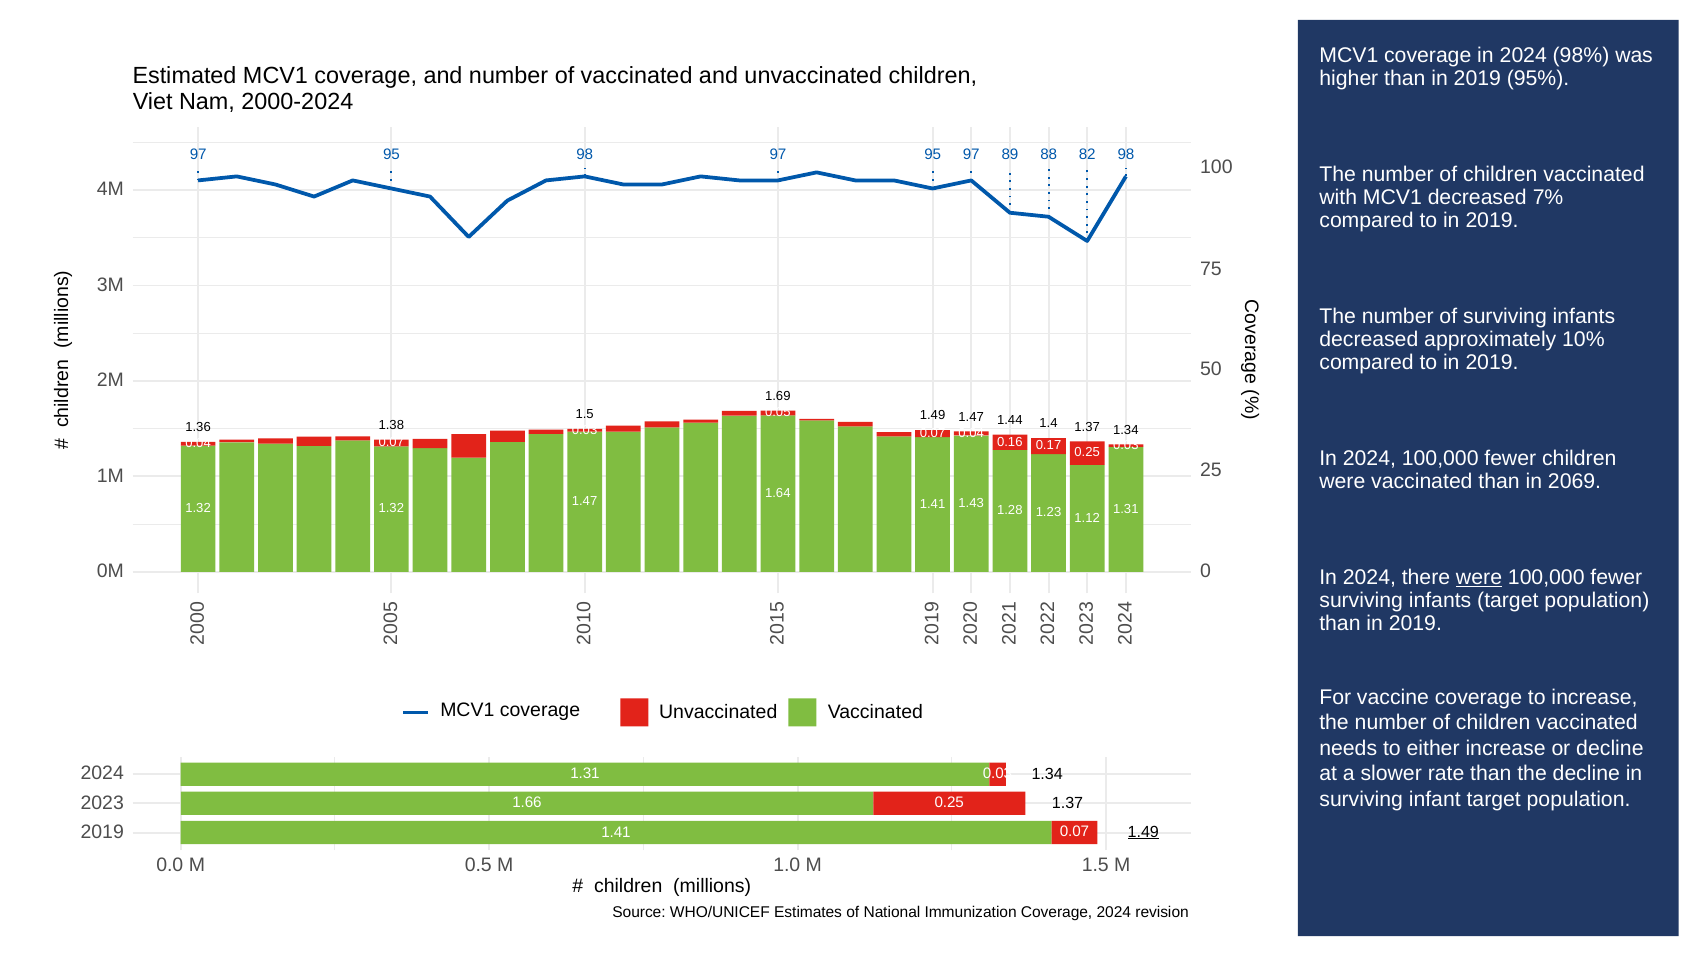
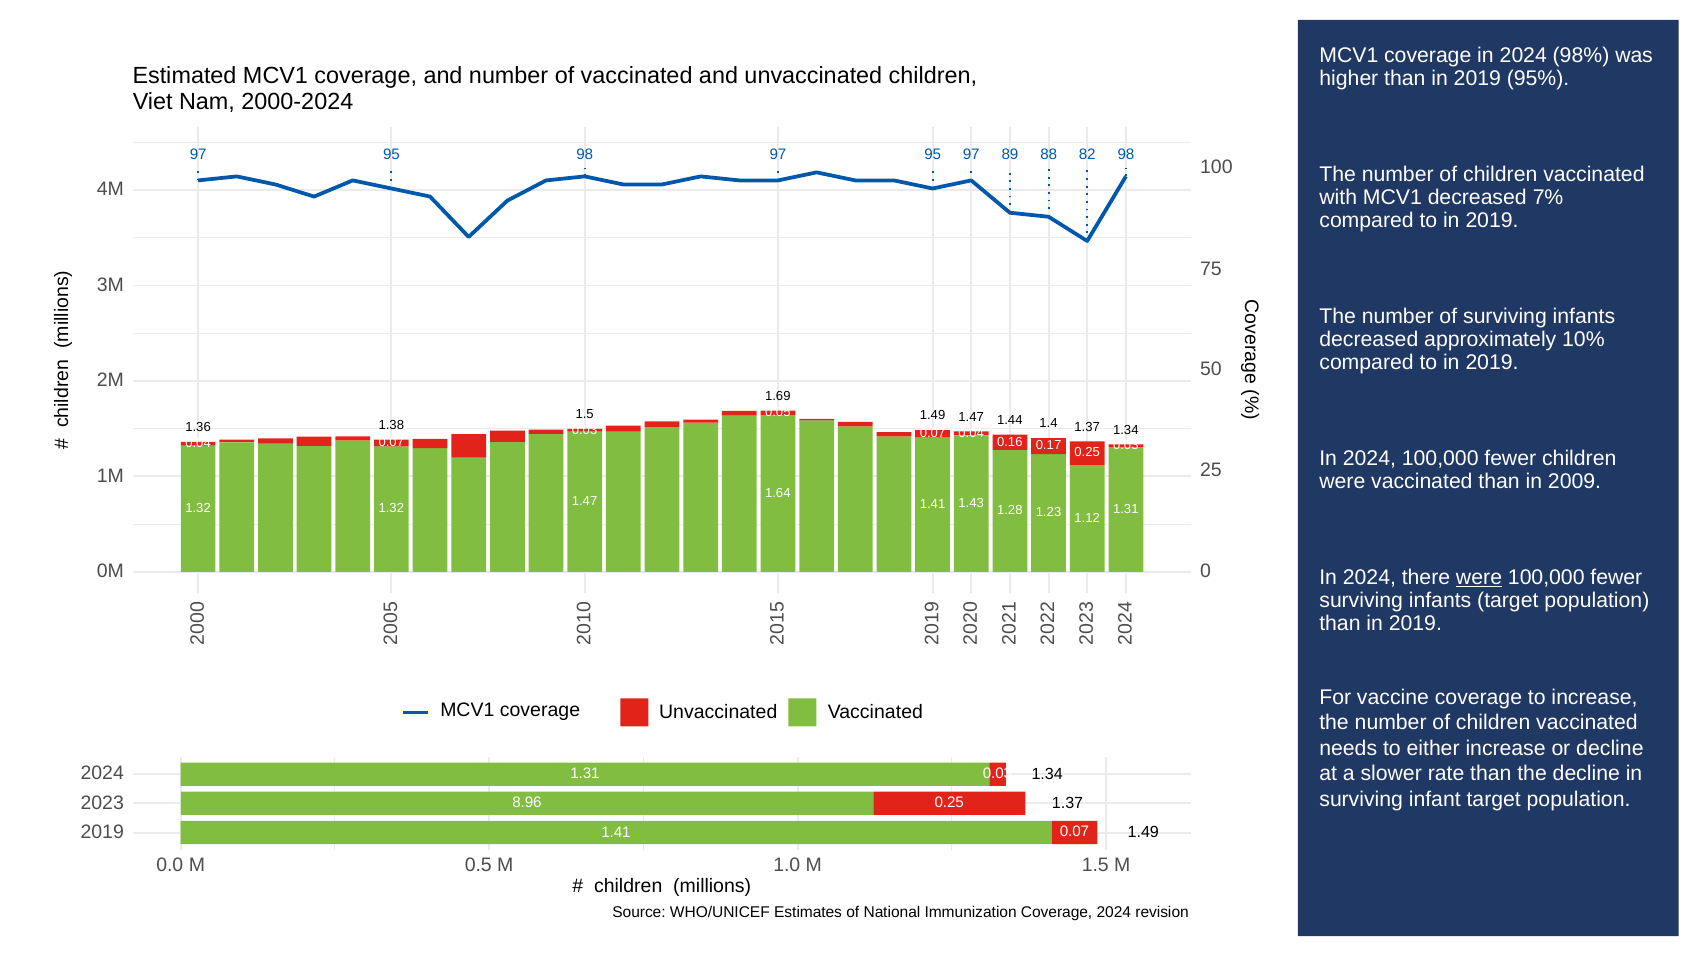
2069: 2069 -> 2009 (1574, 482)
1.66: 1.66 -> 8.96 (527, 803)
1.49 underline: present -> none (1143, 832)
